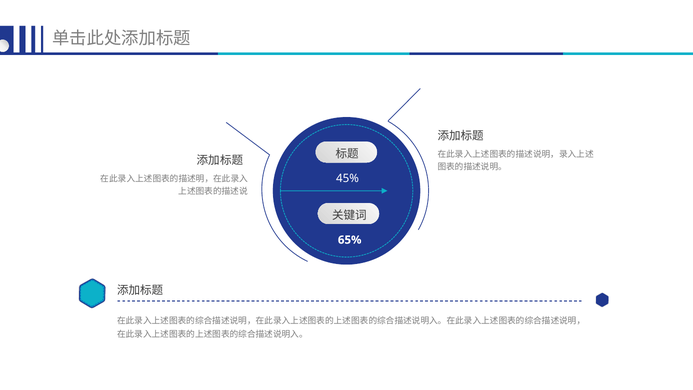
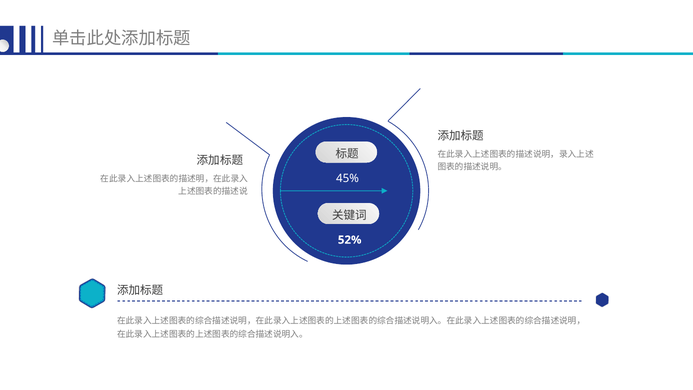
65%: 65% -> 52% (350, 240)
